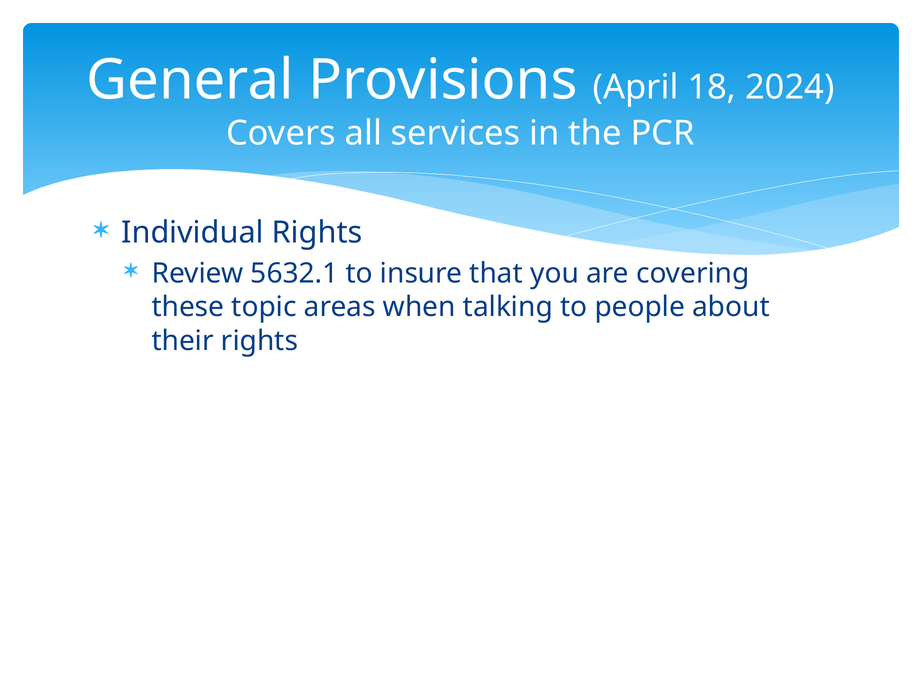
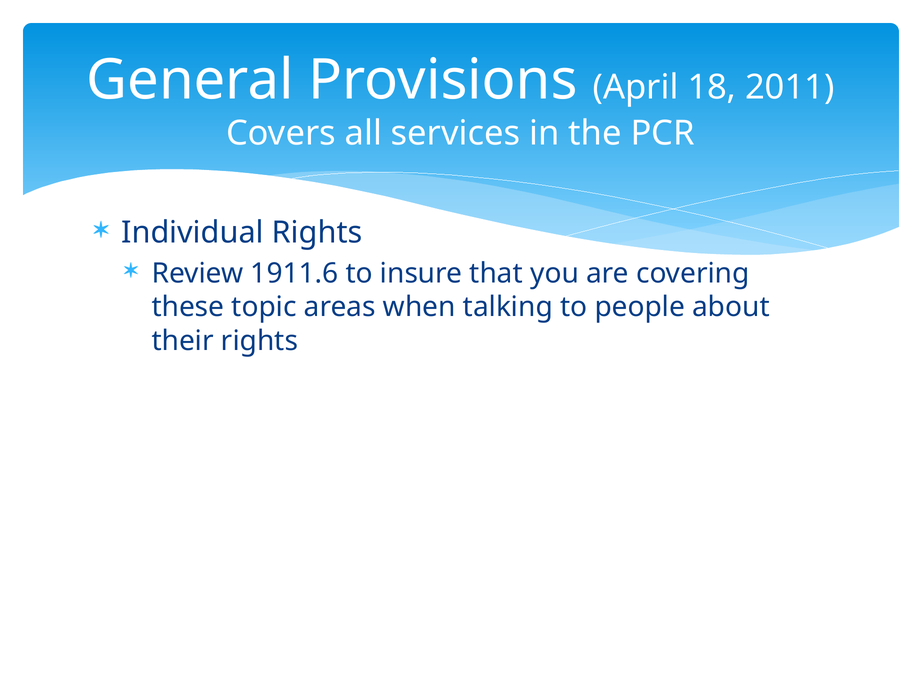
2024: 2024 -> 2011 (790, 88)
5632.1: 5632.1 -> 1911.6 (294, 273)
